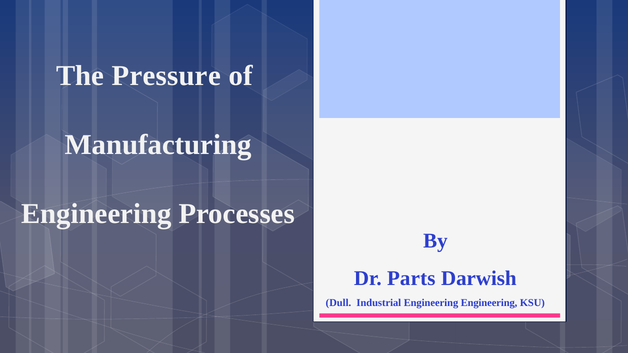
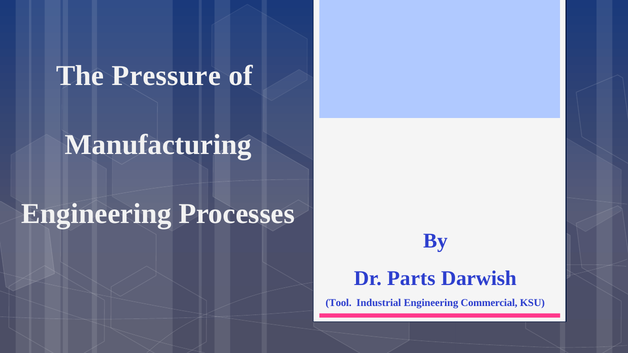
Dull: Dull -> Tool (339, 303)
Engineering Engineering: Engineering -> Commercial (489, 303)
